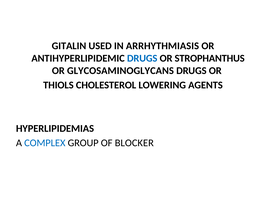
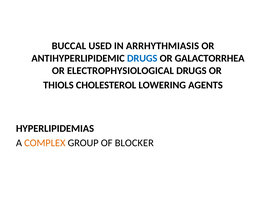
GITALIN: GITALIN -> BUCCAL (69, 46)
STROPHANTHUS: STROPHANTHUS -> GALACTORRHEA (210, 58)
GLYCOSAMINOGLYCANS: GLYCOSAMINOGLYCANS -> ELECTROPHYSIOLOGICAL (120, 71)
COMPLEX colour: blue -> orange (45, 143)
